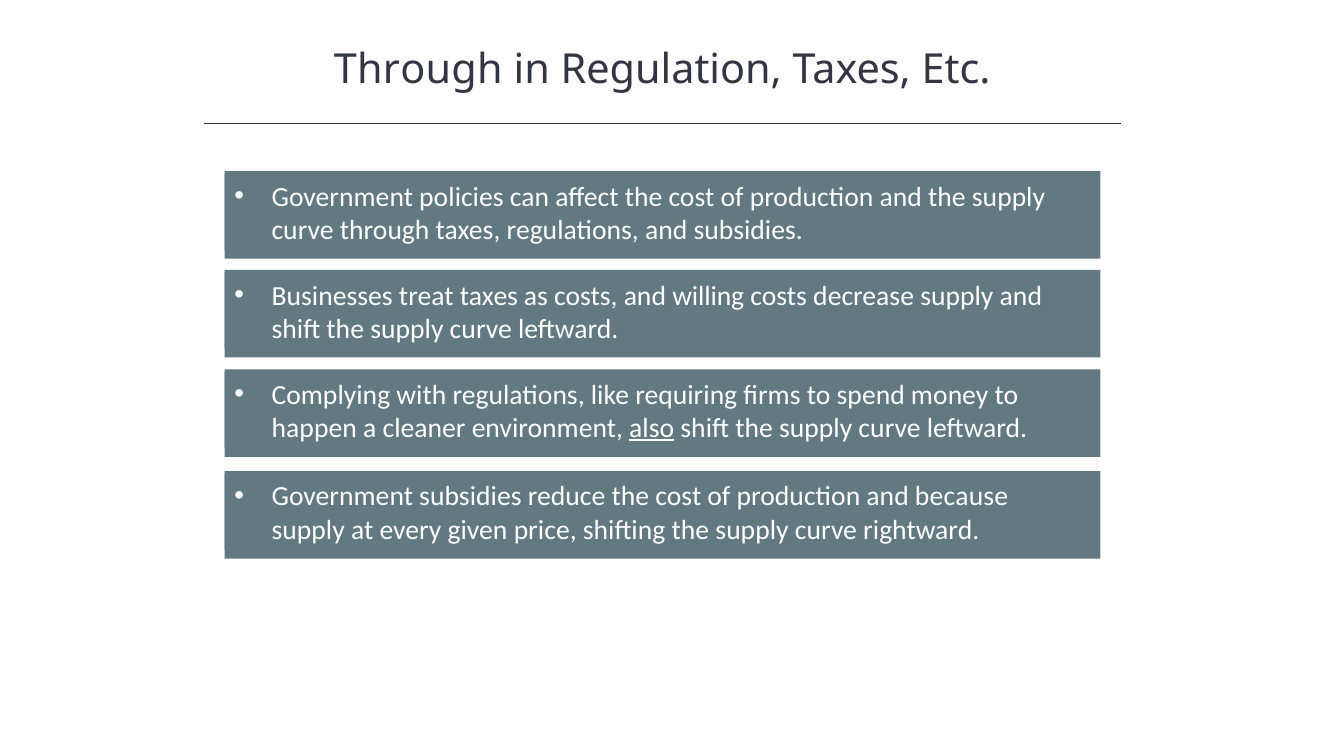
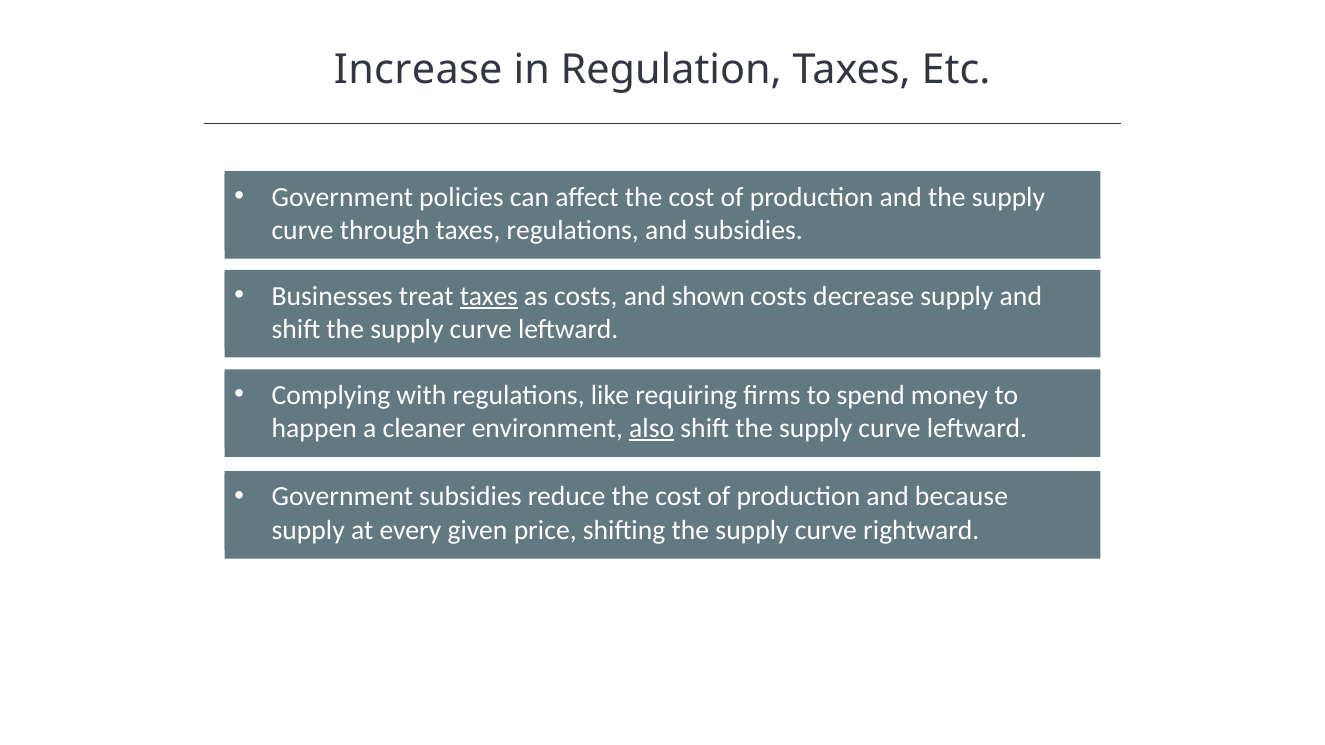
Through: Through -> Increase (418, 69)
taxes underline: none -> present (489, 296)
willing: willing -> shown (708, 296)
